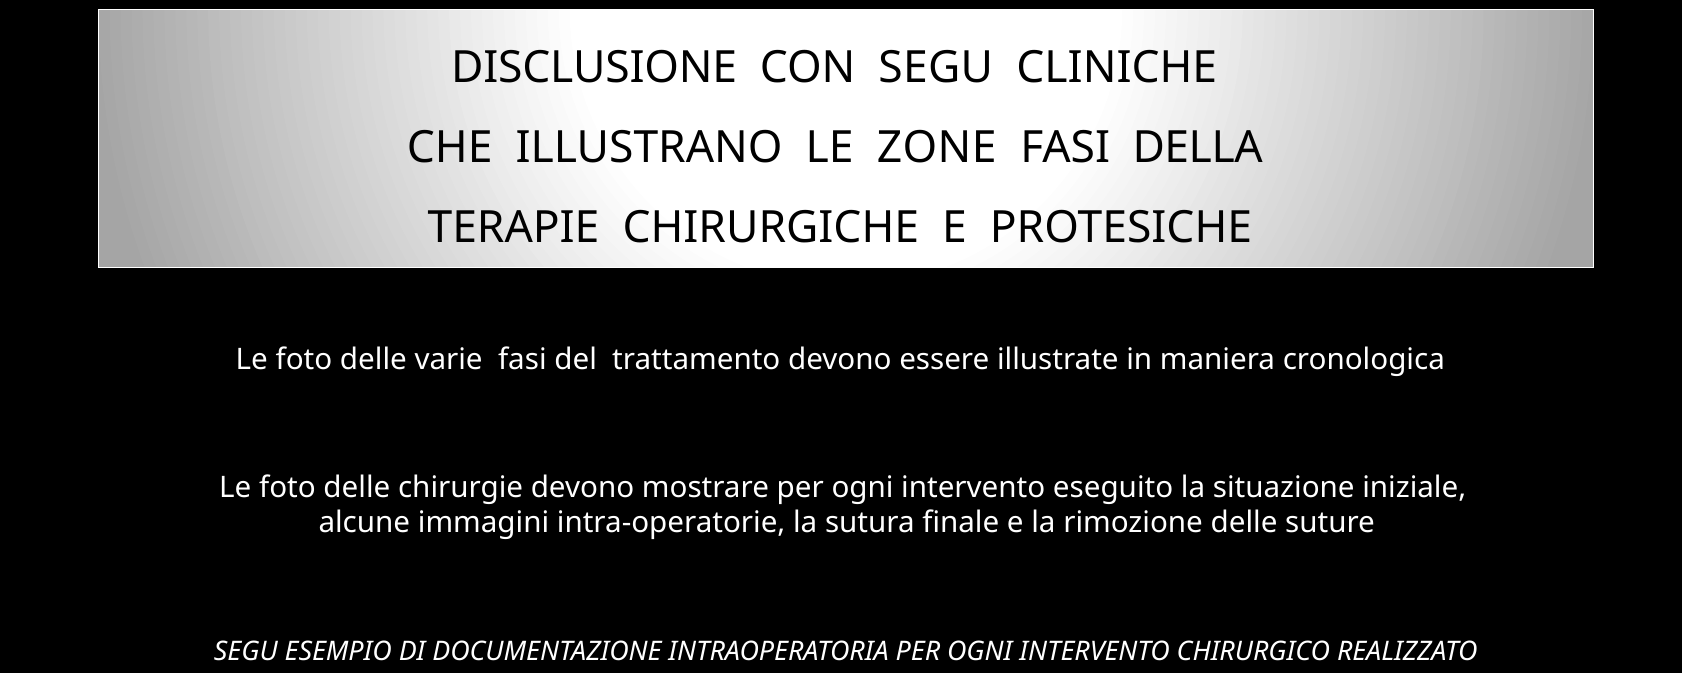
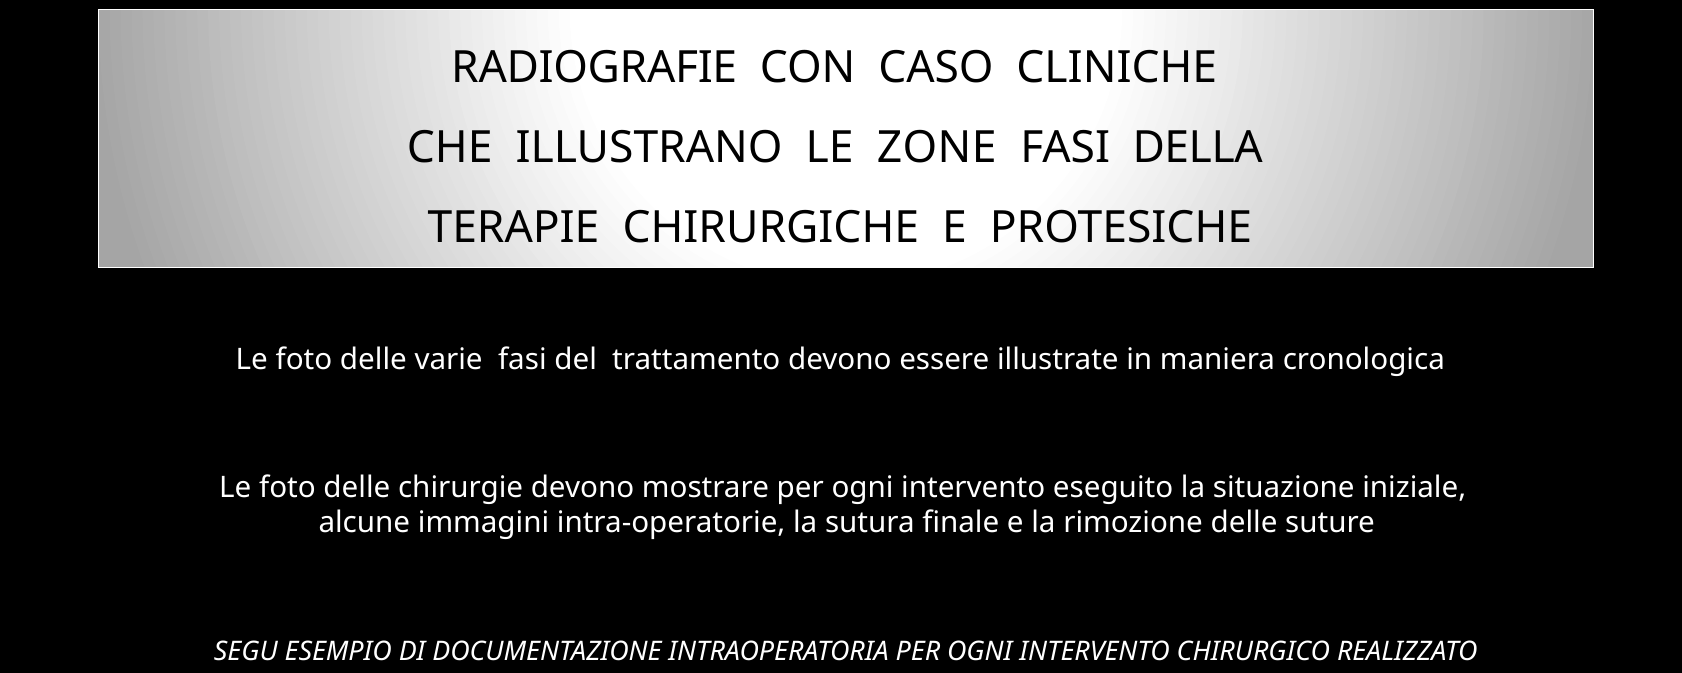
DISCLUSIONE: DISCLUSIONE -> RADIOGRAFIE (594, 68)
CON SEGU: SEGU -> CASO (936, 68)
